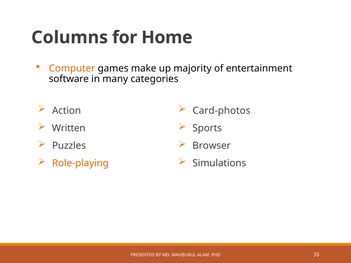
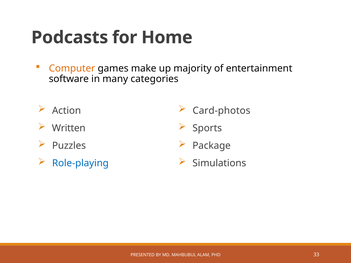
Columns: Columns -> Podcasts (70, 37)
Browser: Browser -> Package (212, 146)
Role-playing colour: orange -> blue (80, 163)
